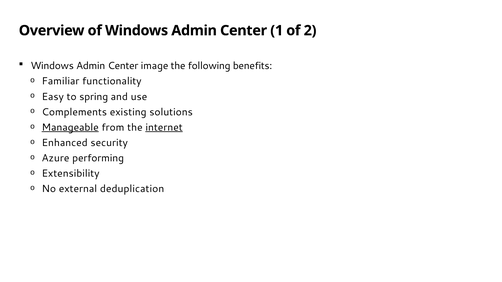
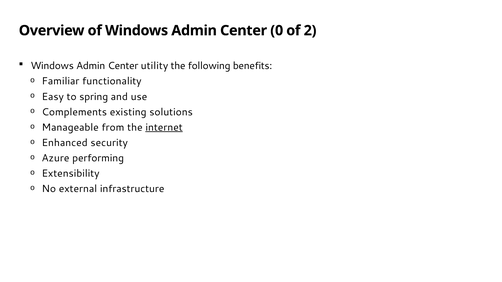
1: 1 -> 0 (277, 31)
image: image -> utility (154, 66)
Manageable underline: present -> none (70, 128)
deduplication: deduplication -> infrastructure (132, 189)
